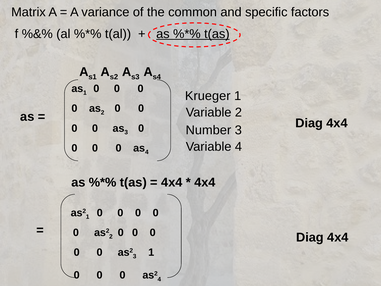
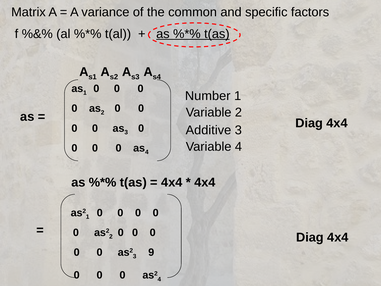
Krueger: Krueger -> Number (208, 96)
Number: Number -> Additive (208, 130)
3 1: 1 -> 9 (151, 252)
